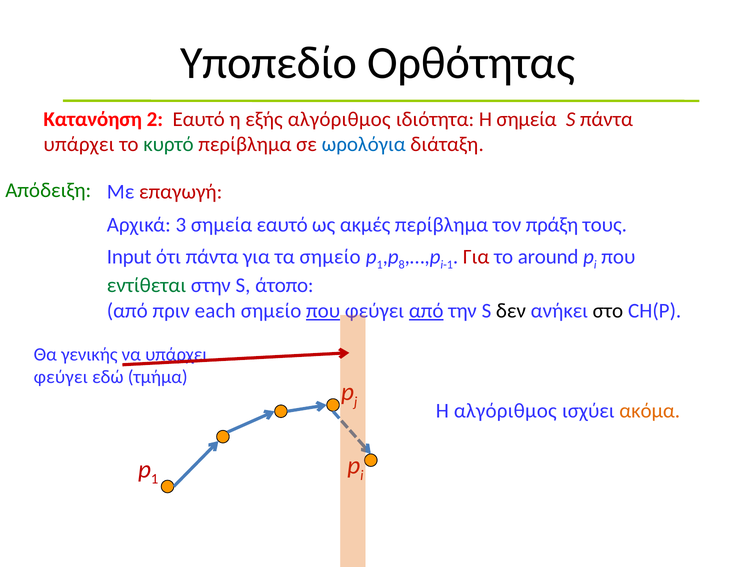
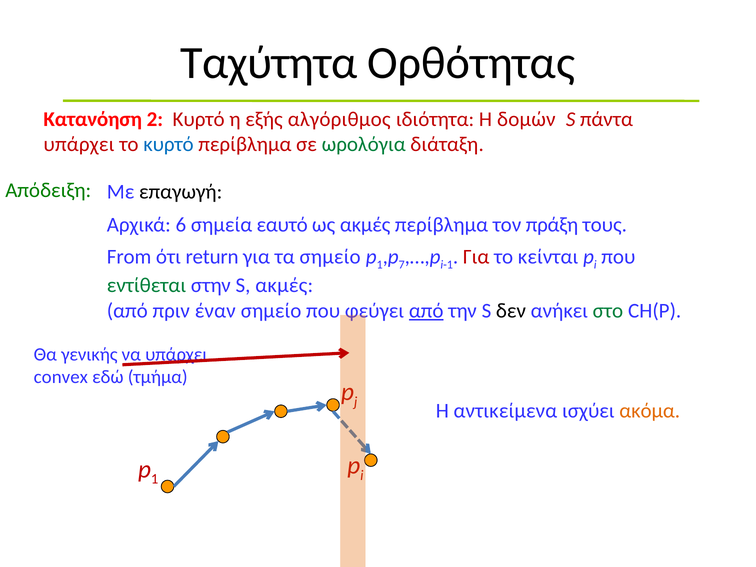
Υποπεδίο: Υποπεδίο -> Ταχύτητα (269, 63)
2 Εαυτό: Εαυτό -> Κυρτό (199, 119)
Η σημεία: σημεία -> δομών (526, 119)
κυρτό colour: green -> blue (168, 145)
ωρολόγια colour: blue -> green (364, 145)
επαγωγή colour: red -> black (181, 192)
3: 3 -> 6 (181, 225)
Input: Input -> From (129, 257)
ότι πάντα: πάντα -> return (212, 257)
8: 8 -> 7 (402, 265)
around: around -> κείνται (548, 257)
S άτοπο: άτοπο -> ακμές (284, 285)
each: each -> έναν (215, 311)
που underline: present -> none (323, 311)
στο colour: black -> green (608, 311)
φεύγει: φεύγει -> convex (61, 377)
Η αλγόριθμος: αλγόριθμος -> αντικείμενα (505, 411)
